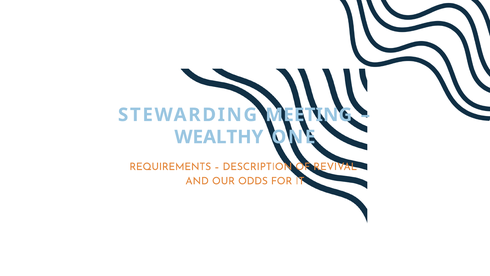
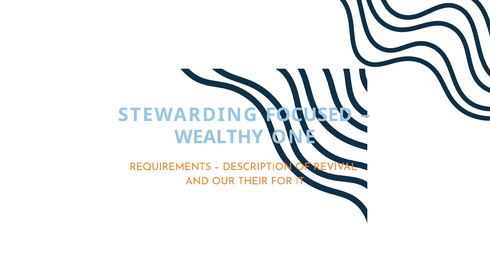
MEETING: MEETING -> FOCUSED (309, 115)
ODDS: ODDS -> THEIR (253, 181)
